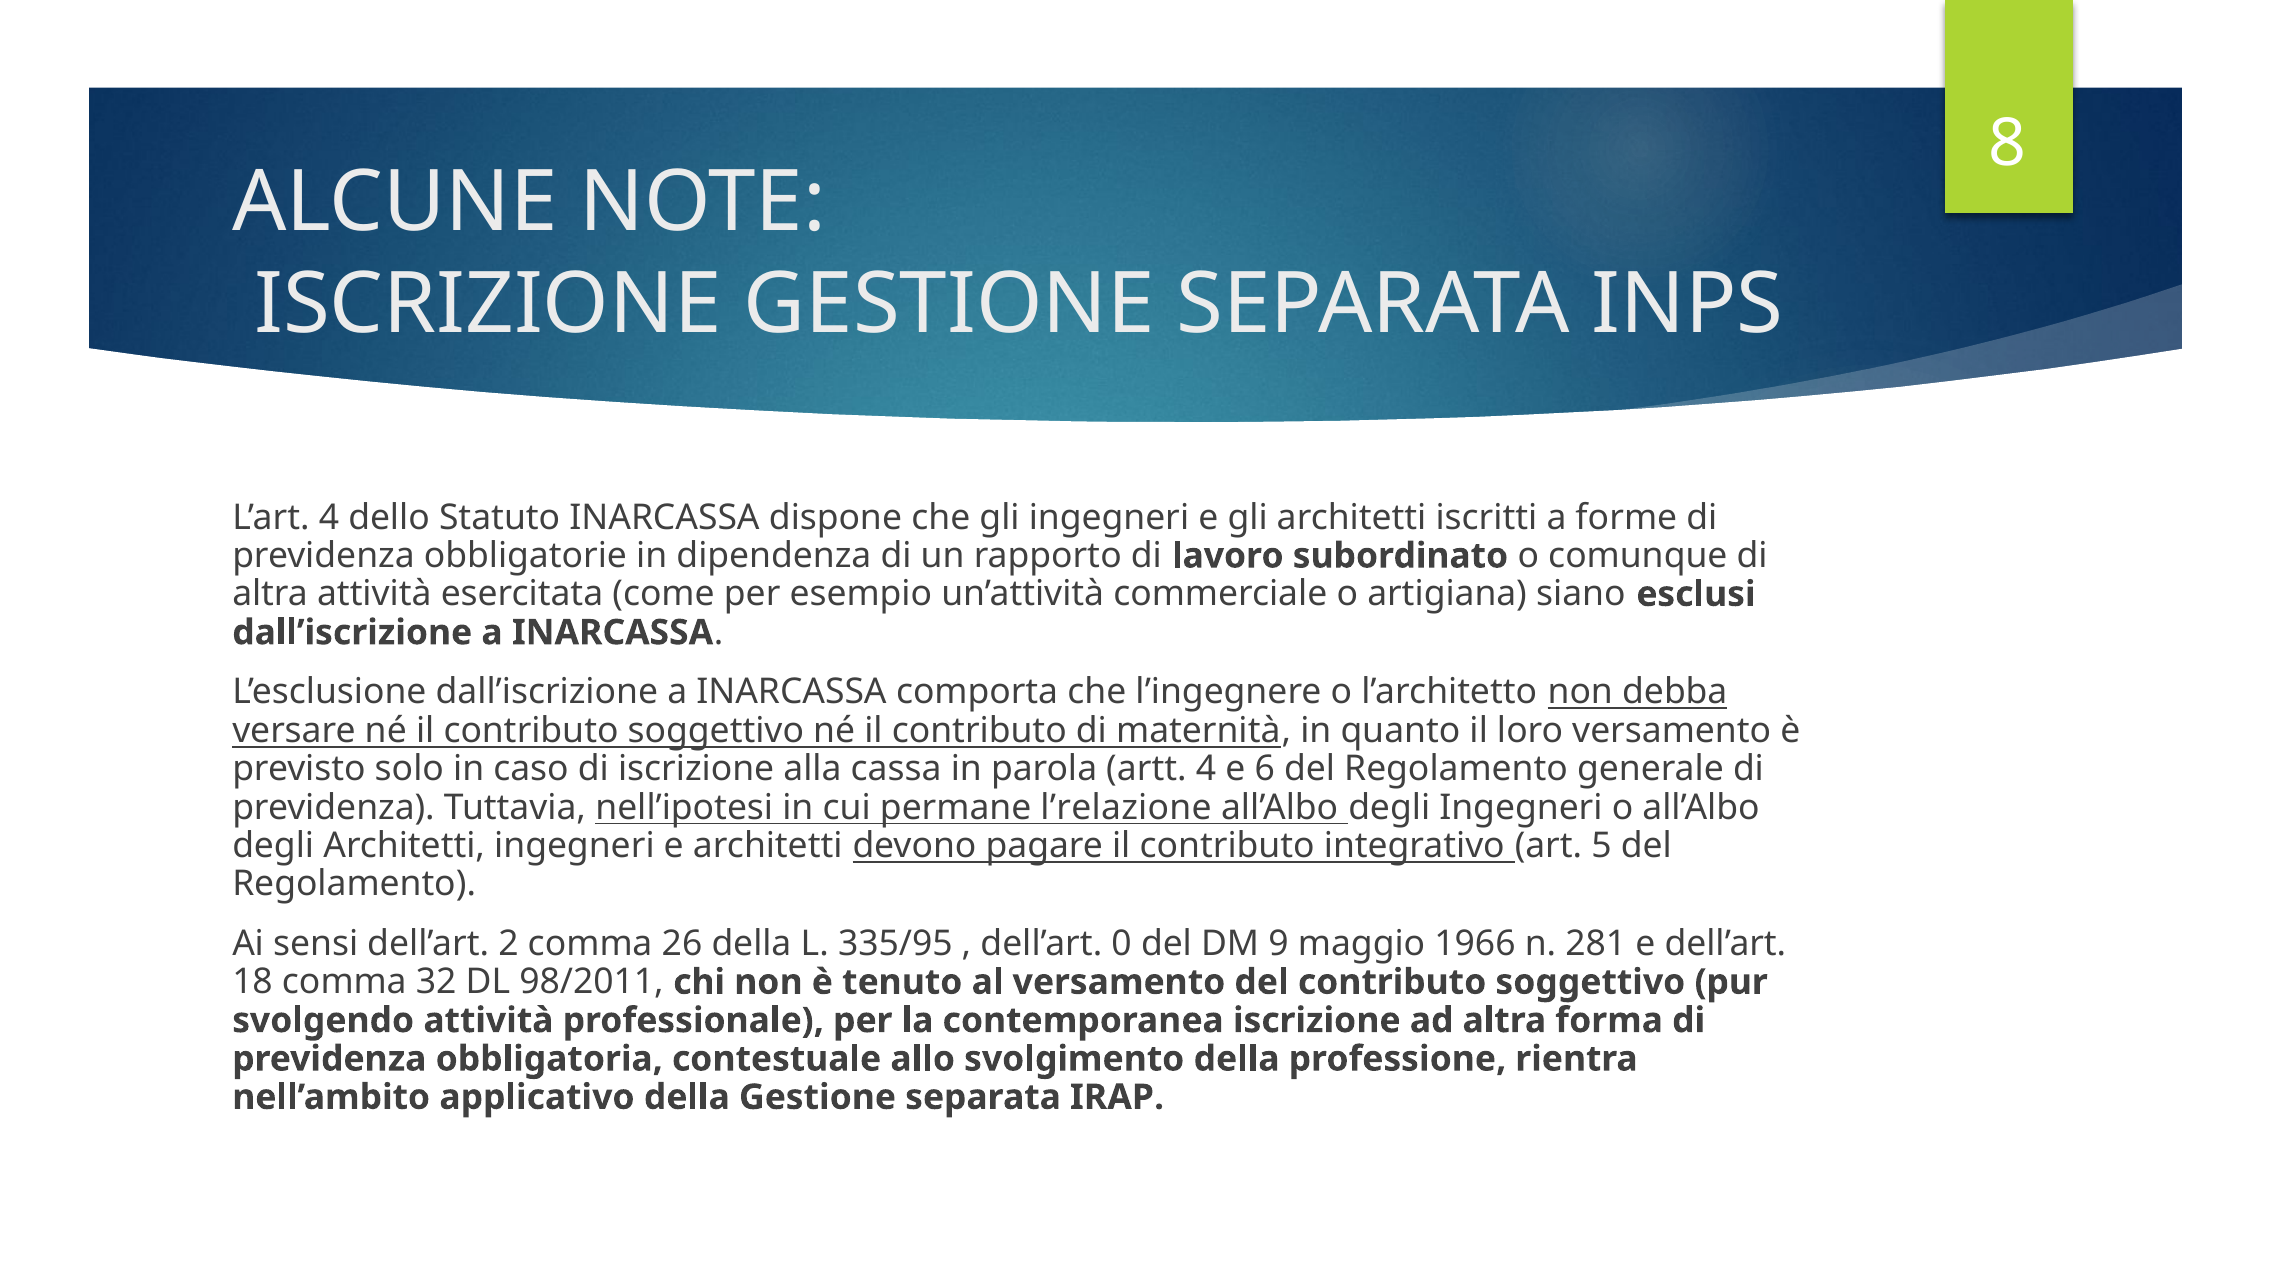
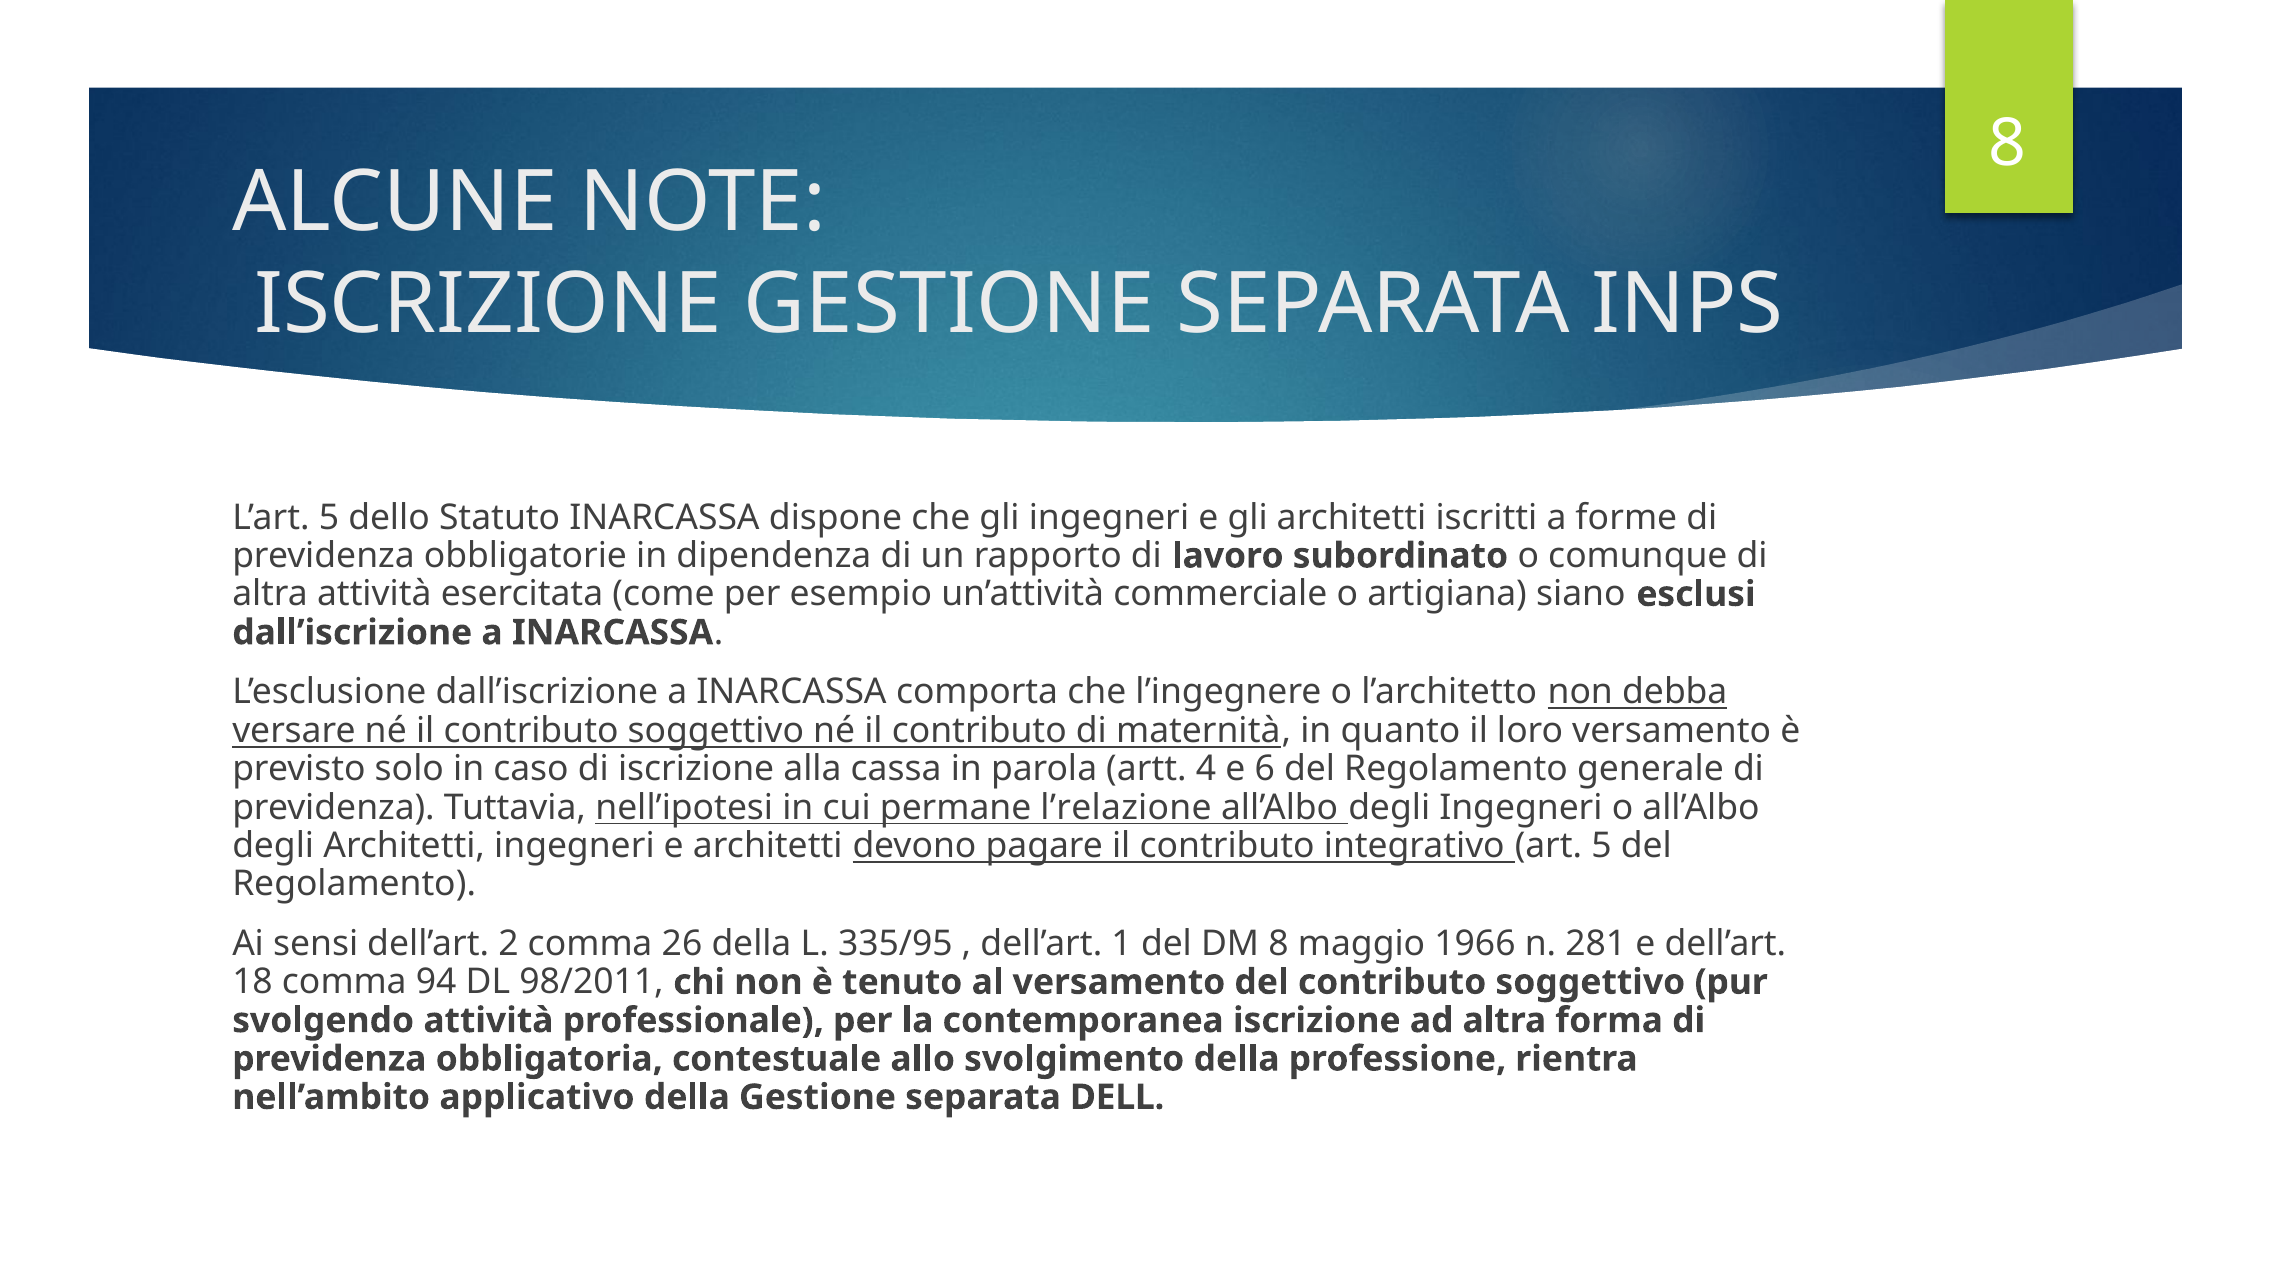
L’art 4: 4 -> 5 (329, 517)
0: 0 -> 1 (1122, 944)
DM 9: 9 -> 8 (1279, 944)
32: 32 -> 94 (436, 982)
IRAP: IRAP -> DELL (1117, 1097)
